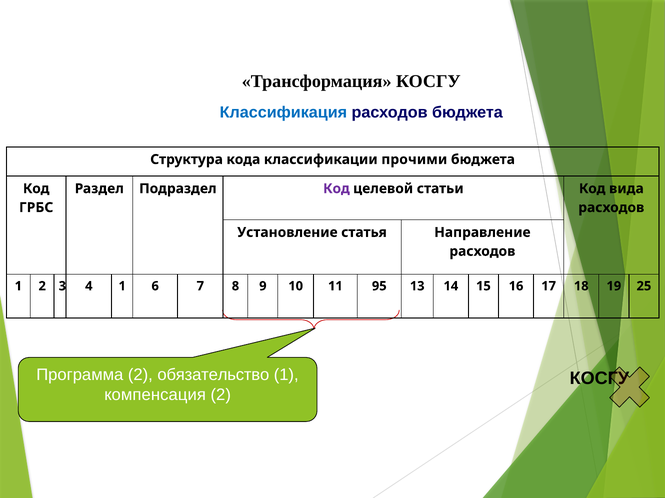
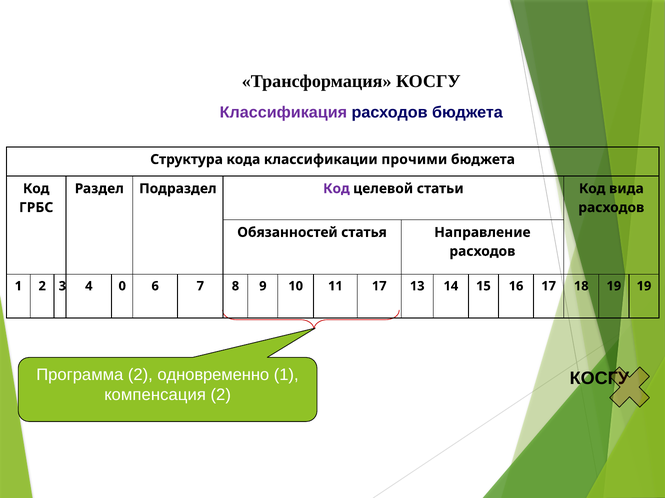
Классификация colour: blue -> purple (283, 113)
Установление: Установление -> Обязанностей (287, 233)
4 1: 1 -> 0 (122, 286)
11 95: 95 -> 17 (379, 286)
19 25: 25 -> 19 (644, 286)
обязательство: обязательство -> одновременно (213, 375)
